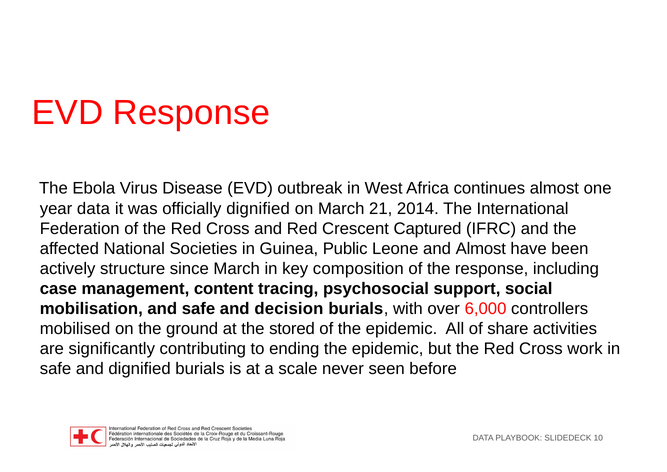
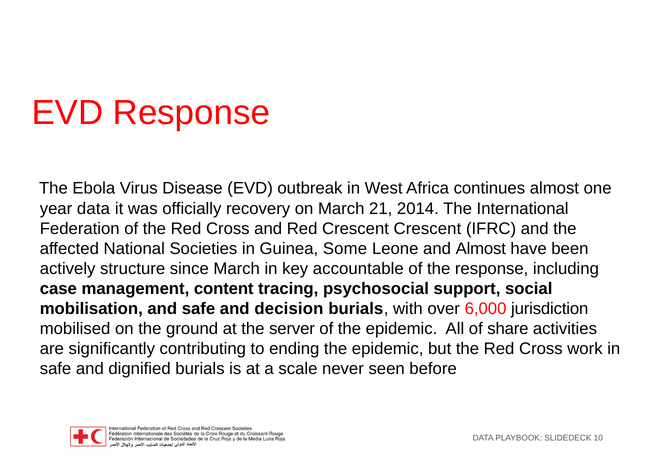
officially dignified: dignified -> recovery (258, 208)
Crescent Captured: Captured -> Crescent (427, 229)
Public: Public -> Some (345, 249)
composition: composition -> accountable (358, 269)
controllers: controllers -> jurisdiction (550, 309)
stored: stored -> server (292, 329)
